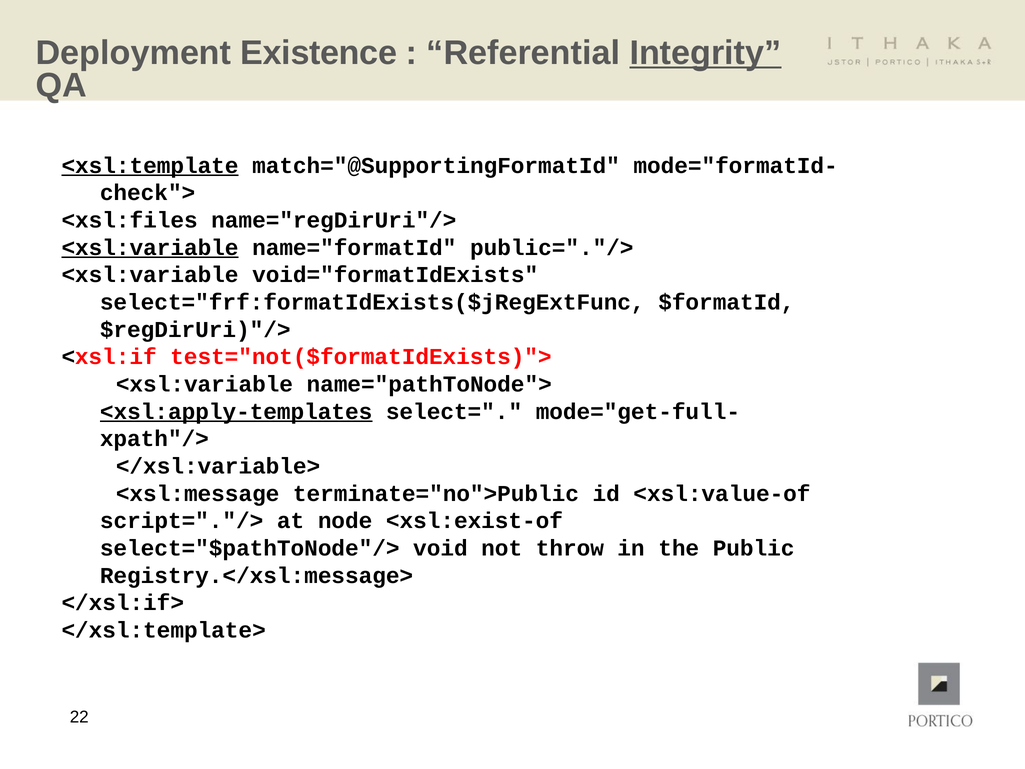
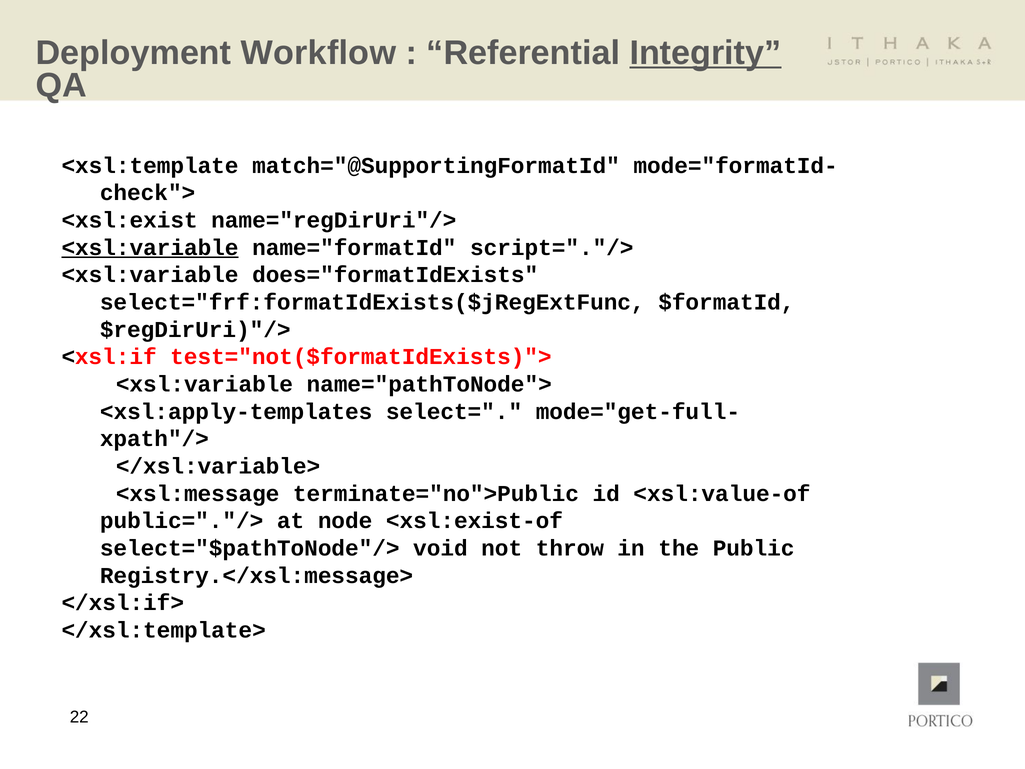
Existence: Existence -> Workflow (318, 53)
<xsl:template underline: present -> none (150, 166)
<xsl:files: <xsl:files -> <xsl:exist (130, 220)
public="."/>: public="."/> -> script="."/> (552, 248)
void="formatIdExists: void="formatIdExists -> does="formatIdExists (395, 275)
<xsl:apply-templates underline: present -> none (236, 411)
script="."/>: script="."/> -> public="."/> (182, 521)
